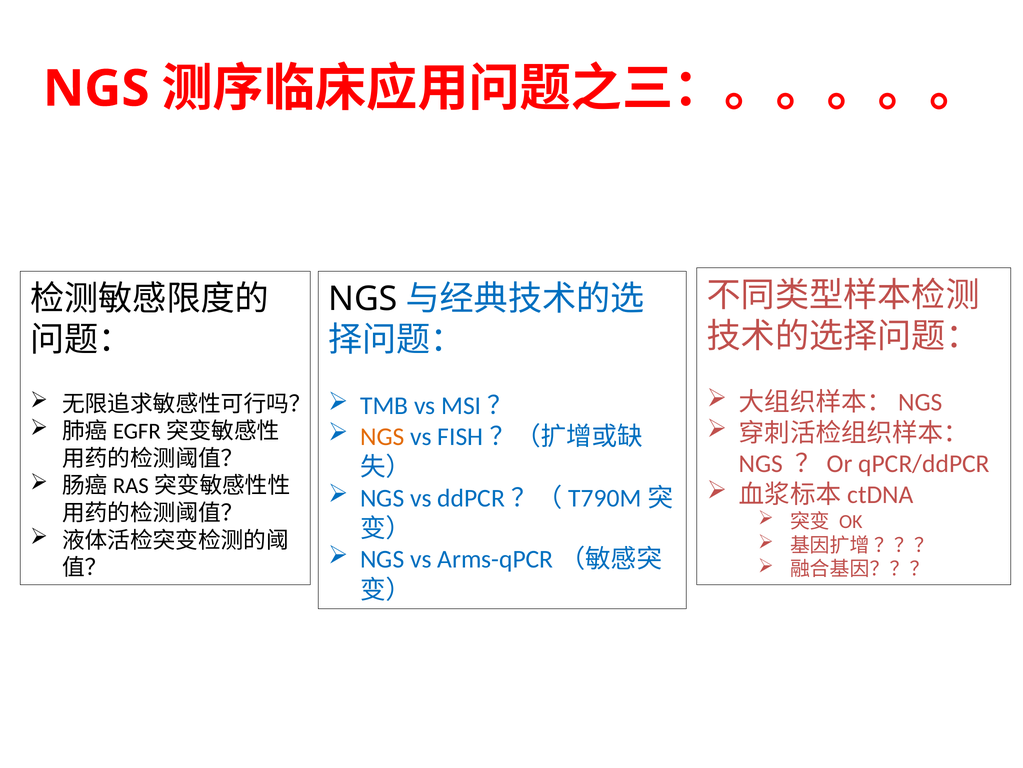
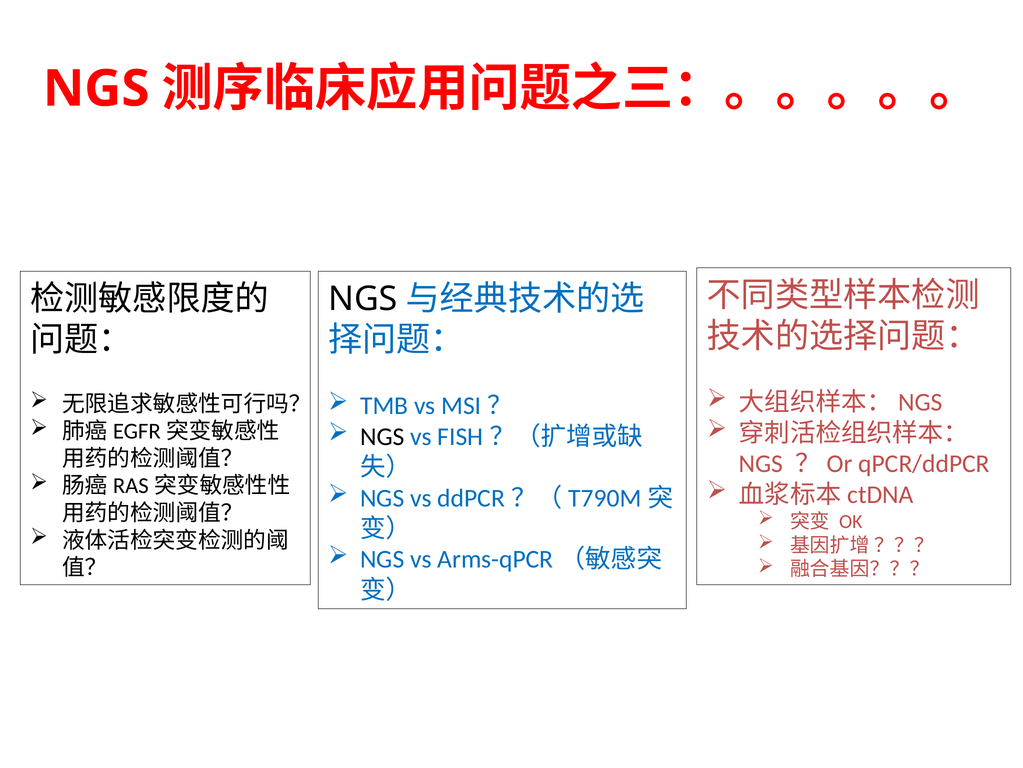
NGS colour: orange -> black (382, 436)
